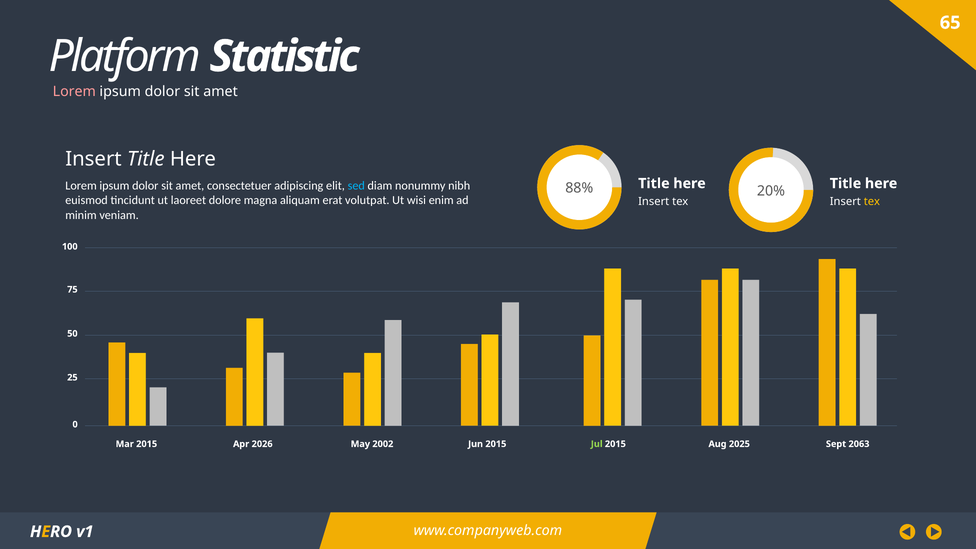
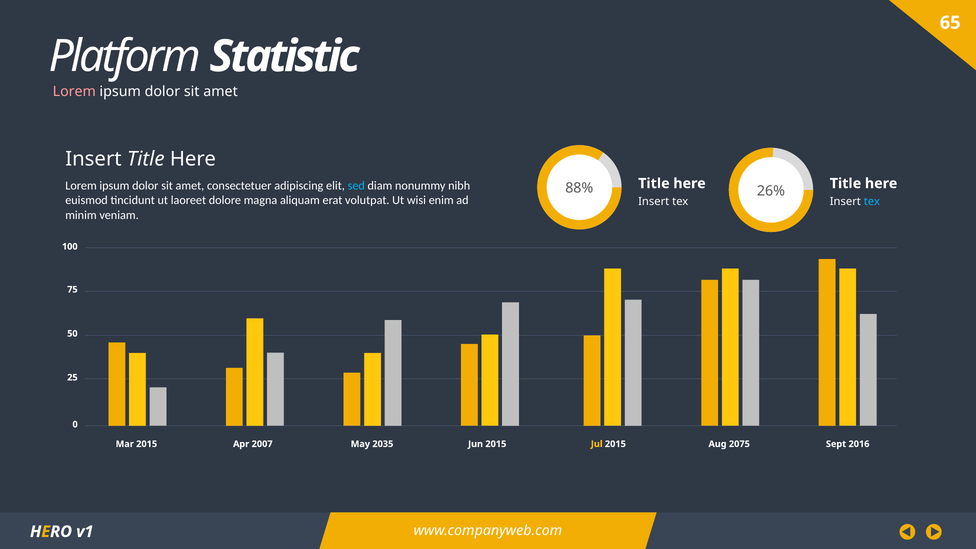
20%: 20% -> 26% (771, 191)
tex colour: yellow -> light blue (872, 202)
2026: 2026 -> 2007 (262, 444)
2002: 2002 -> 2035 (383, 444)
Jul colour: light green -> yellow (597, 444)
2025: 2025 -> 2075 (739, 444)
2063: 2063 -> 2016 (859, 444)
